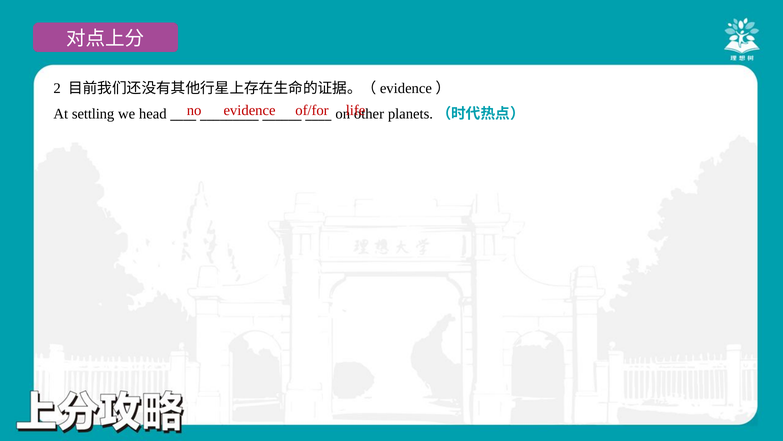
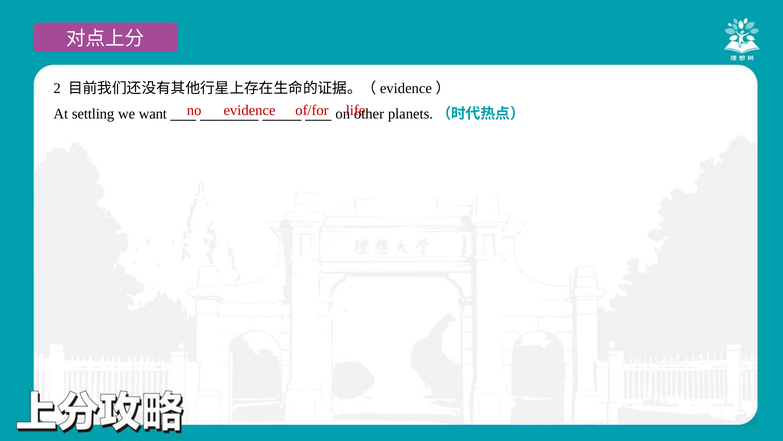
head: head -> want (153, 114)
